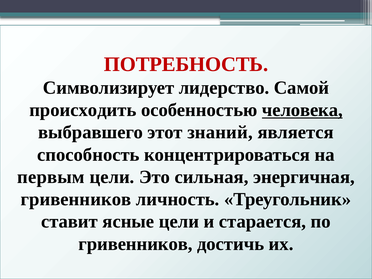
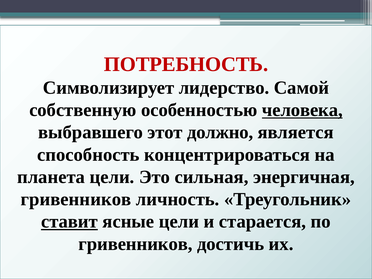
происходить: происходить -> собственную (83, 110)
знаний: знаний -> должно (220, 132)
первым: первым -> планета (51, 177)
ставит underline: none -> present (69, 222)
